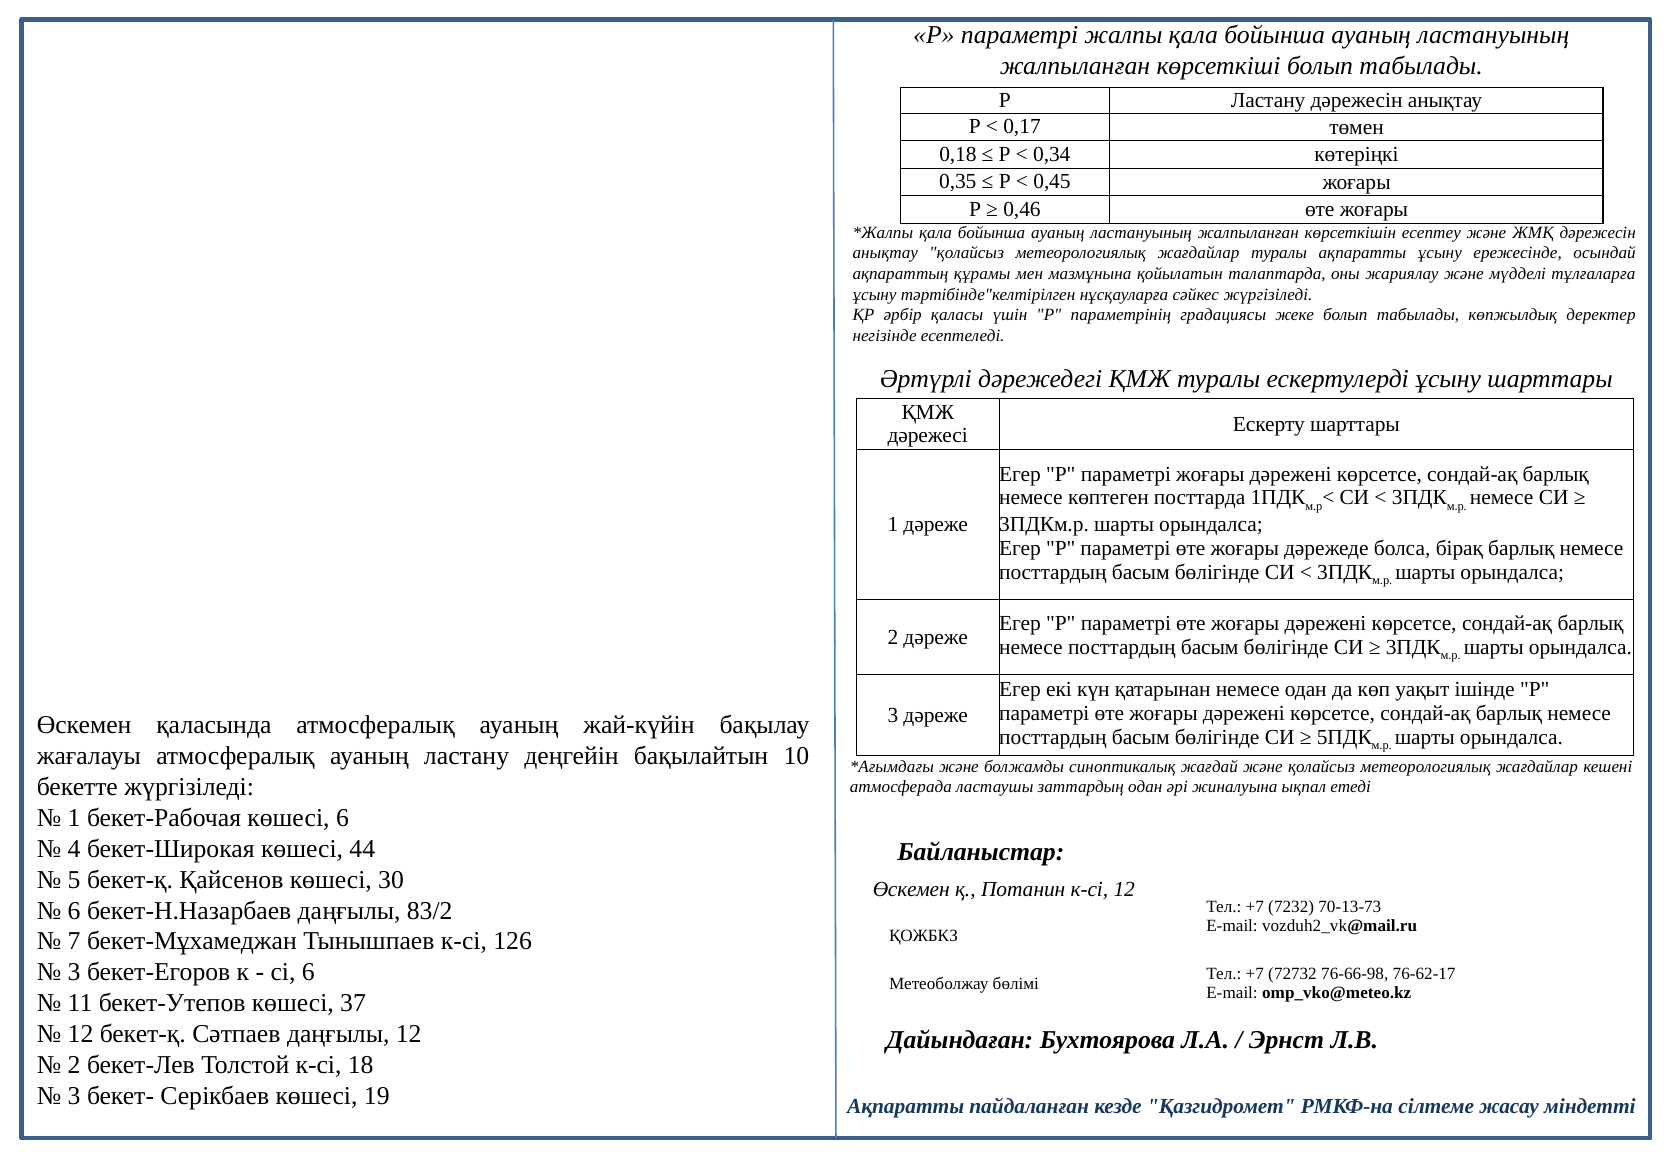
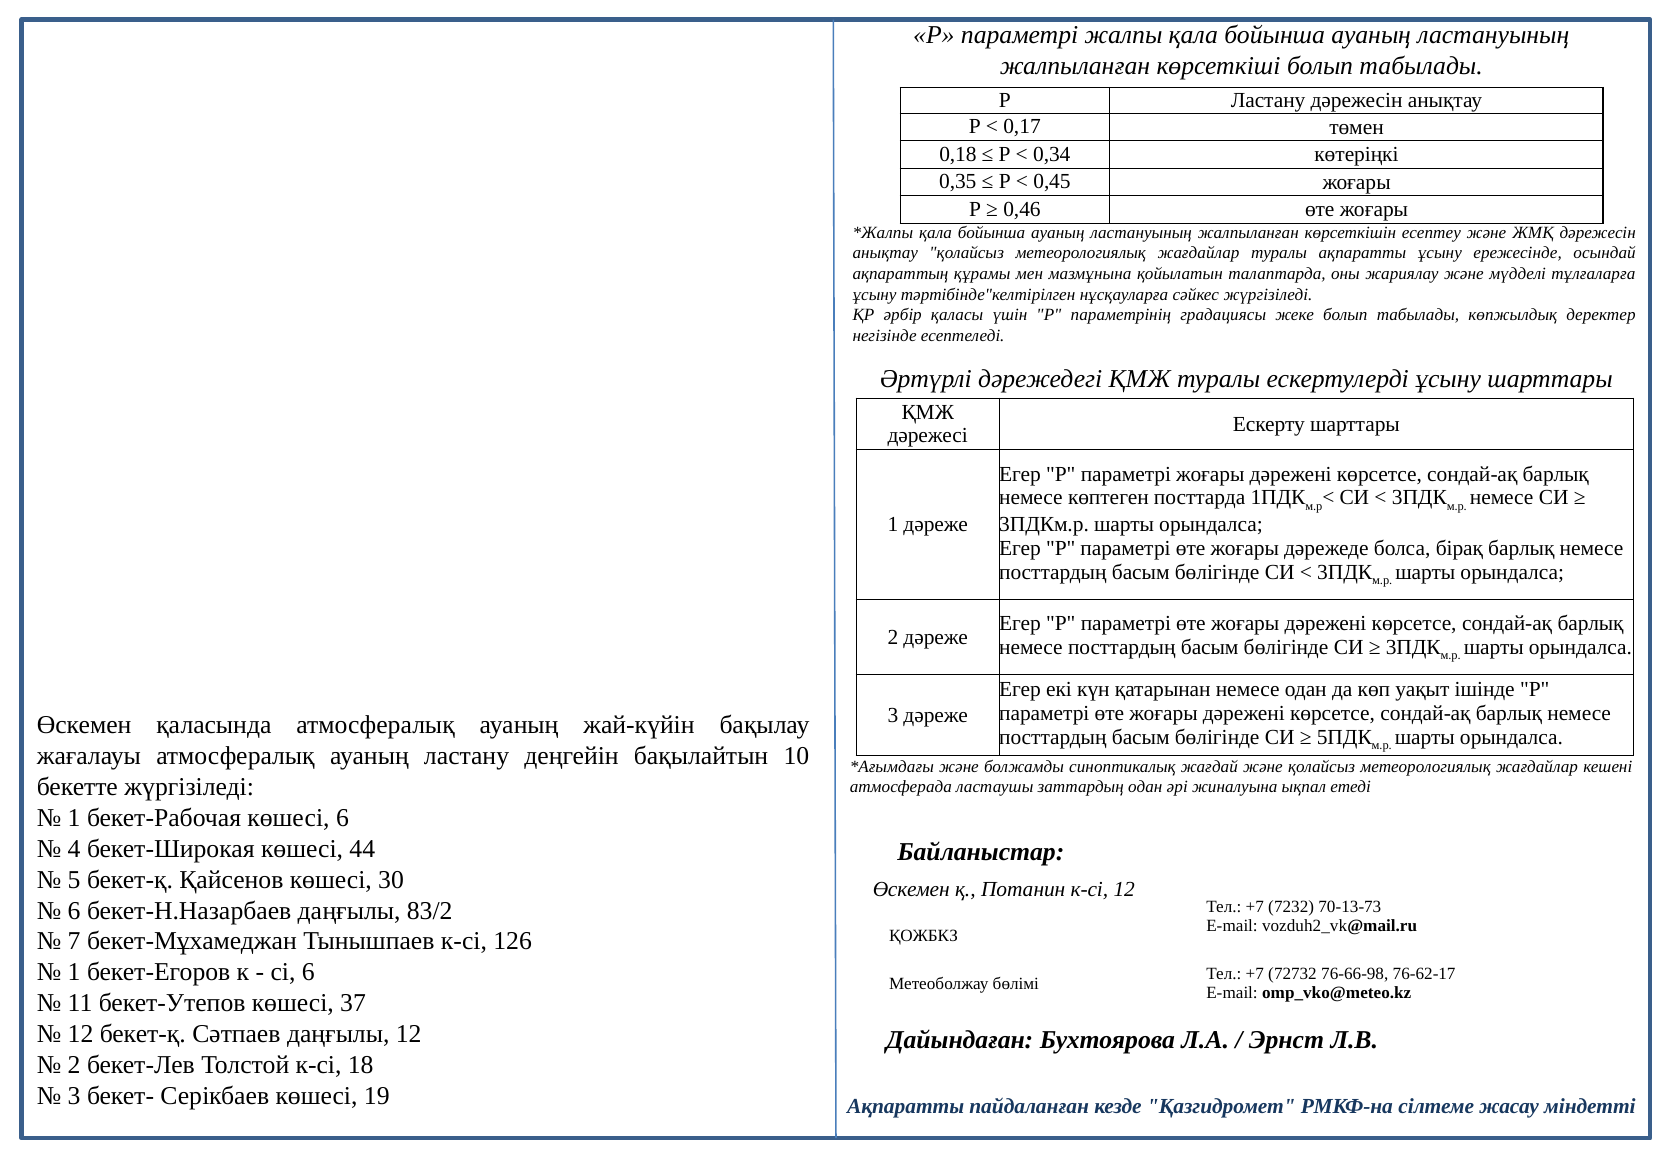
3: 3 -> 1 (74, 972)
